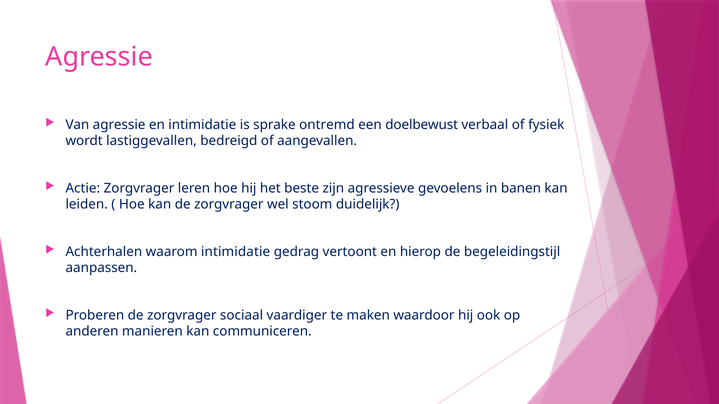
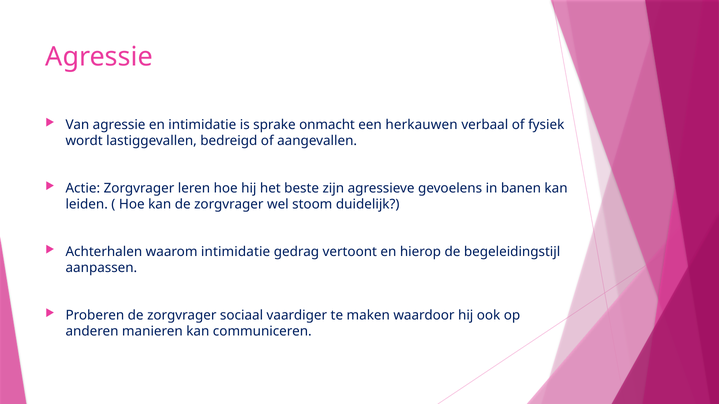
ontremd: ontremd -> onmacht (327, 125)
doelbewust: doelbewust -> herkauwen (422, 125)
